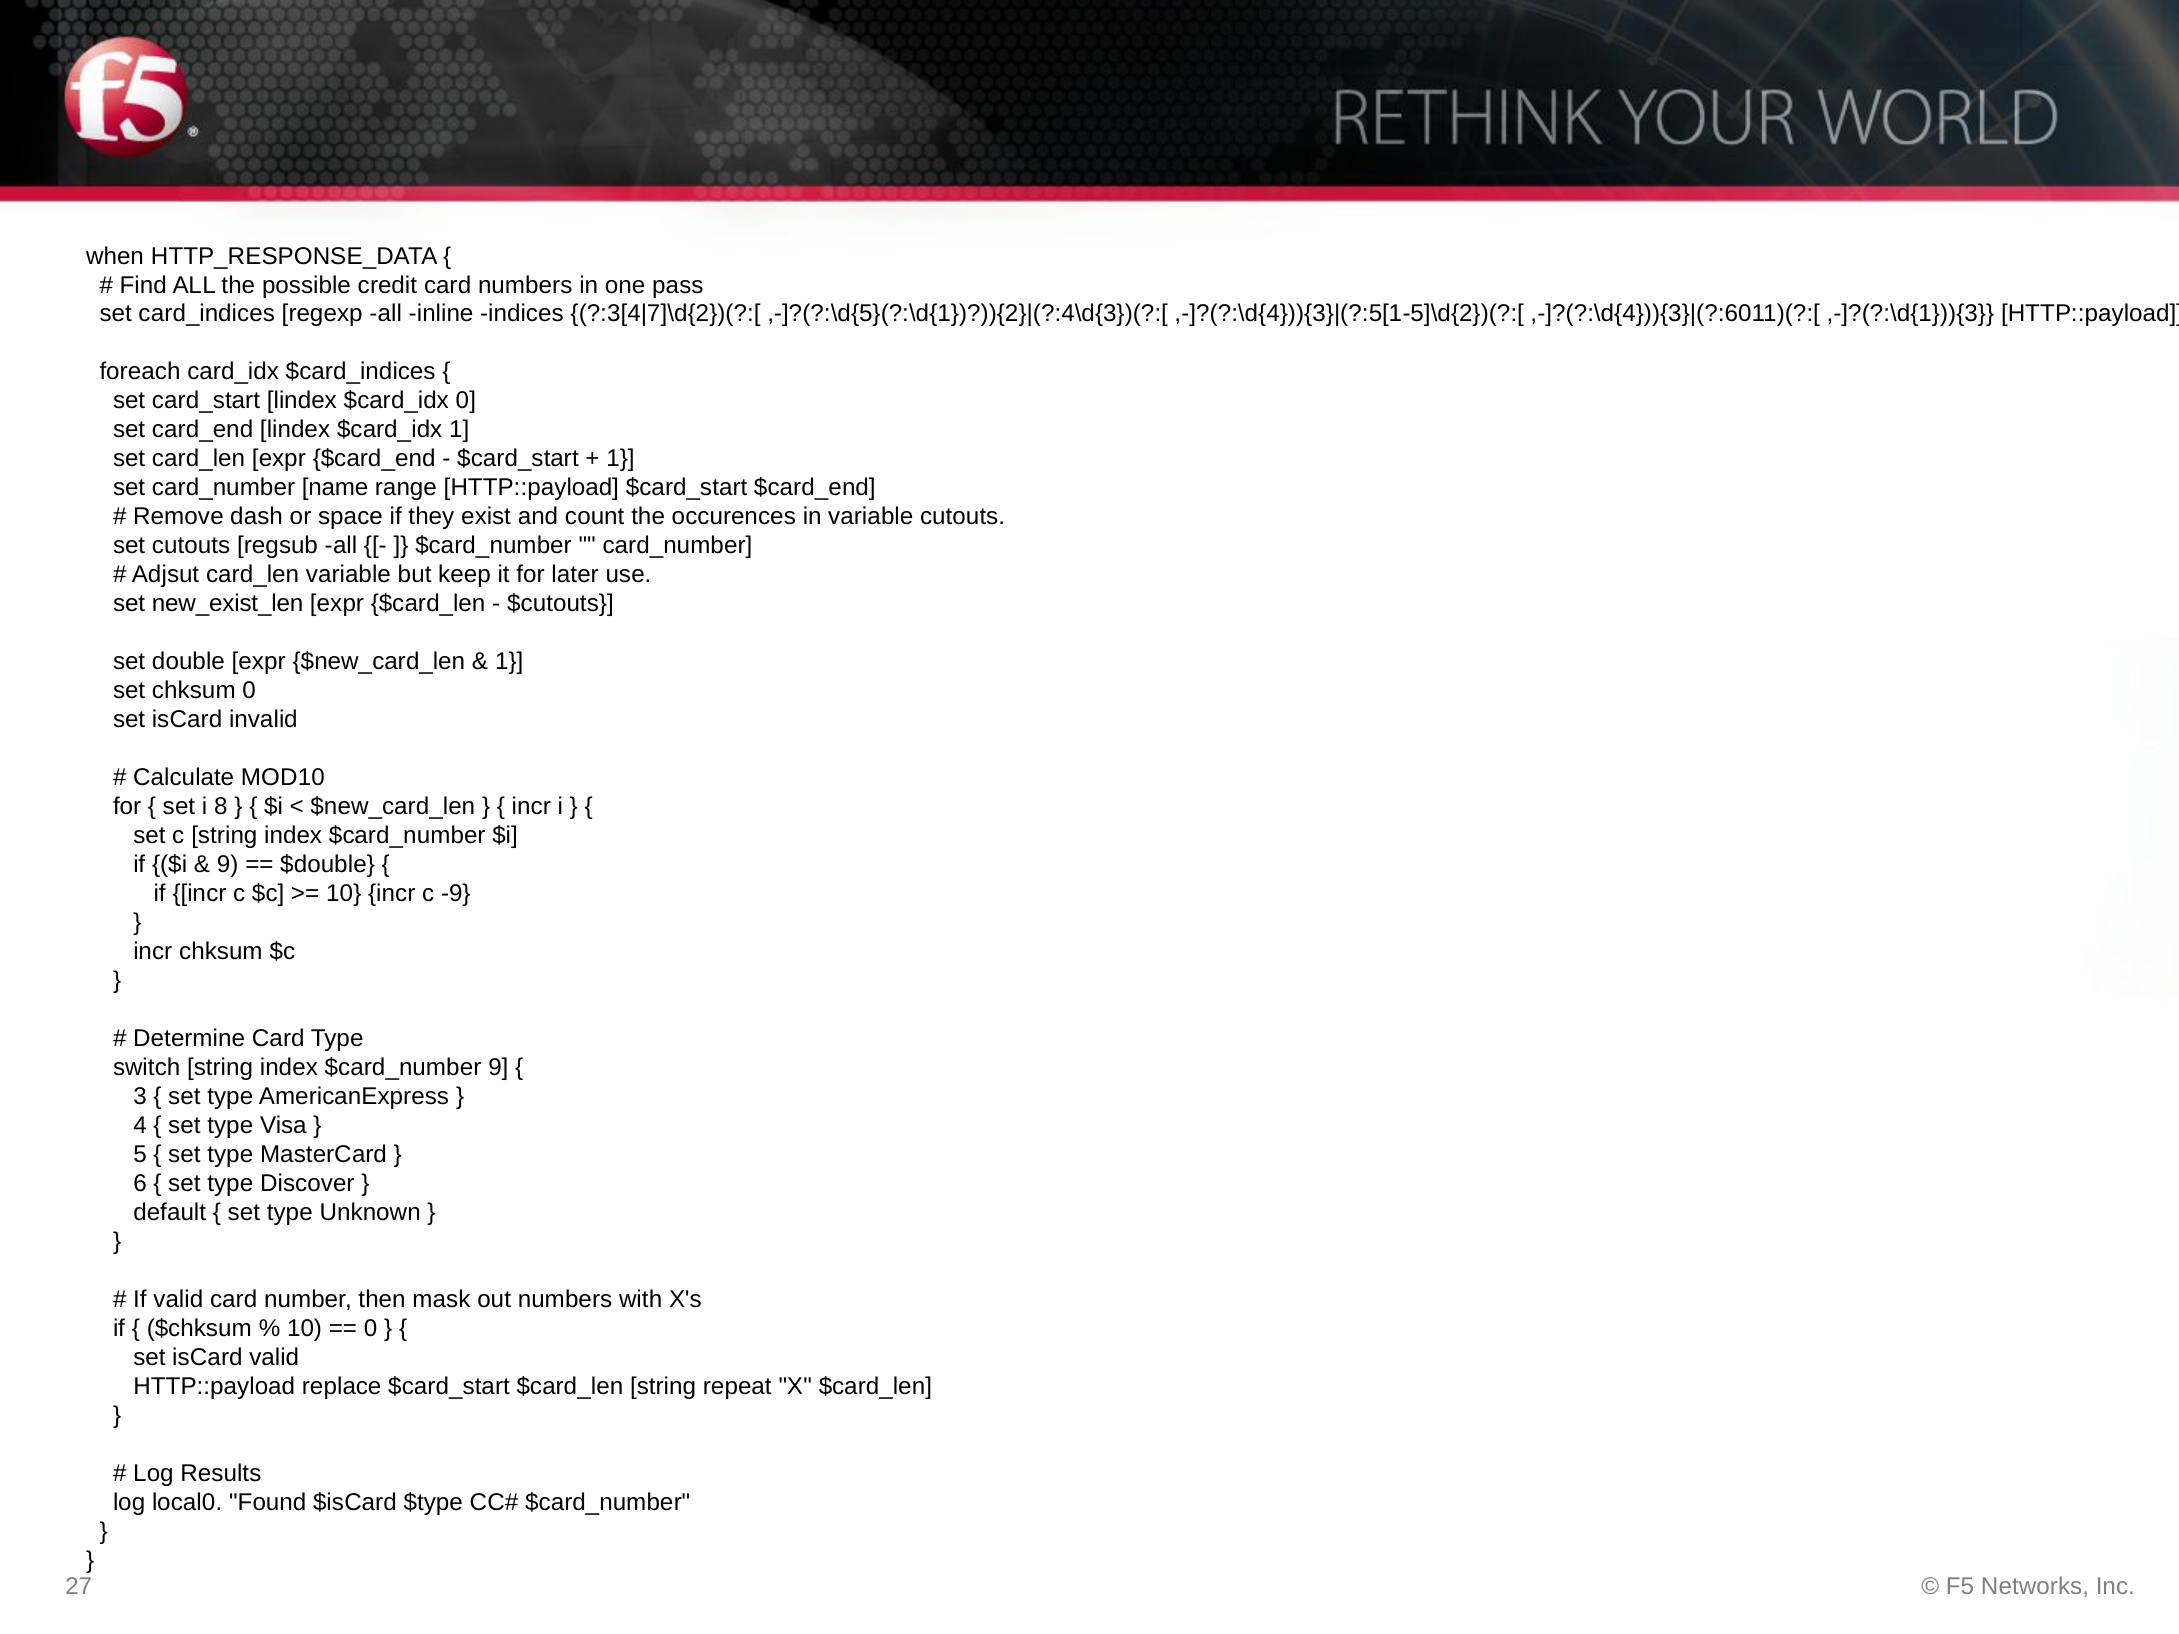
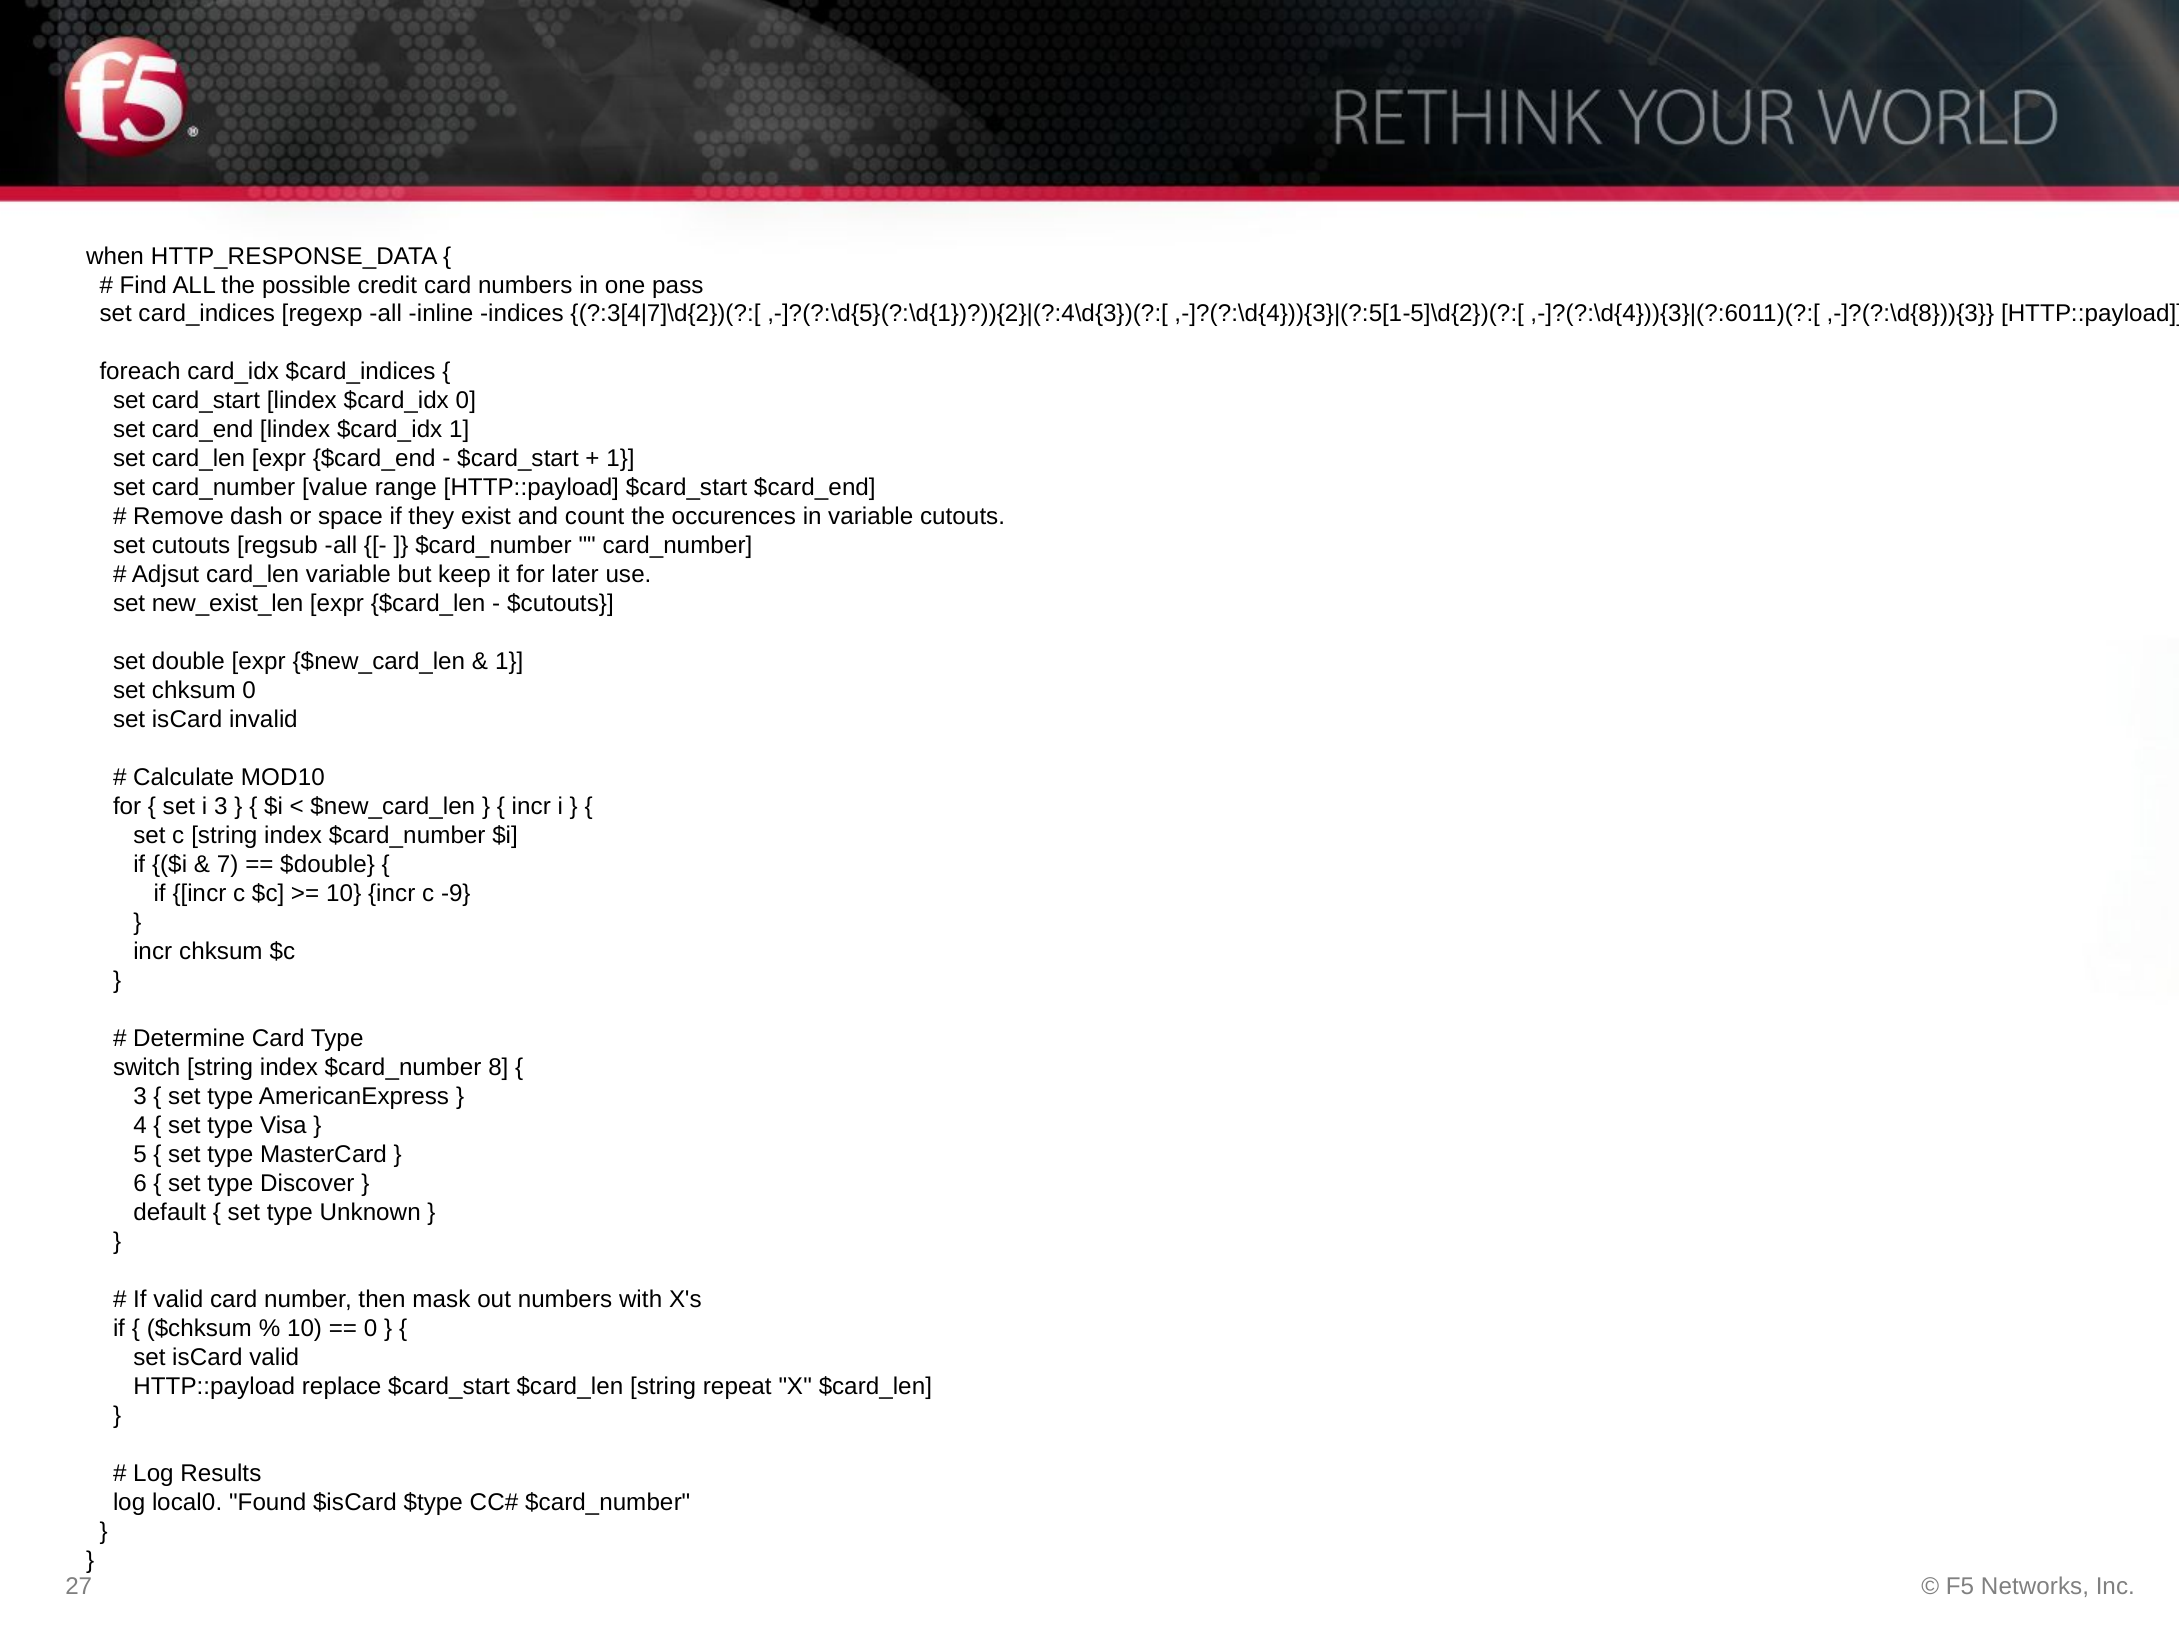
,-]?(?:\d{1})){3: ,-]?(?:\d{1})){3 -> ,-]?(?:\d{8})){3 (1910, 314)
name: name -> value (335, 488)
i 8: 8 -> 3 (221, 807)
9: 9 -> 7 (228, 865)
$card_number 9: 9 -> 8 (498, 1068)
